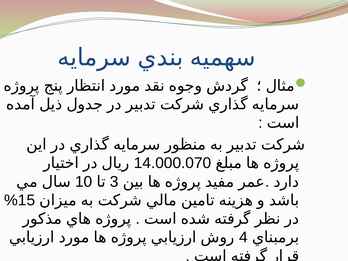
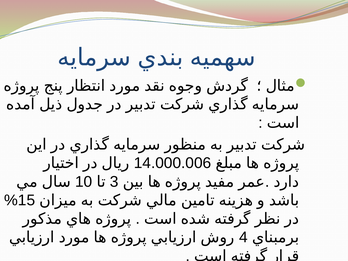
14.000.070: 14.000.070 -> 14.000.006 (173, 163)
